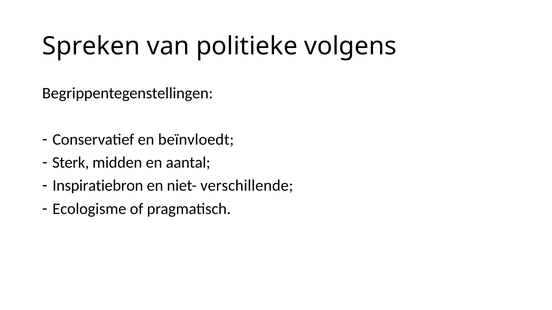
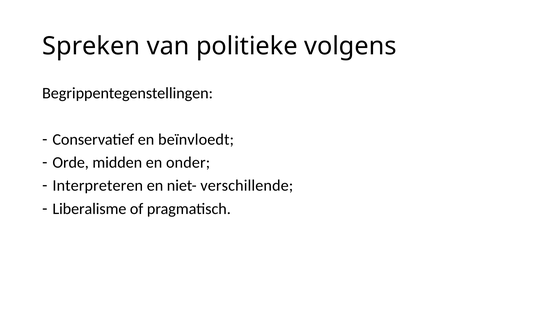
Sterk: Sterk -> Orde (71, 163)
aantal: aantal -> onder (188, 163)
Inspiratiebron: Inspiratiebron -> Interpreteren (98, 186)
Ecologisme: Ecologisme -> Liberalisme (89, 209)
